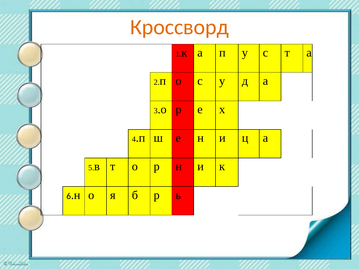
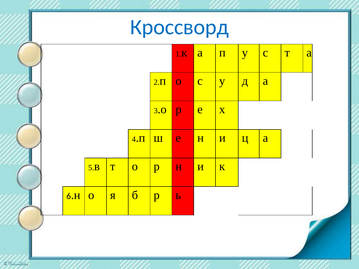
Кроссворд colour: orange -> blue (179, 27)
